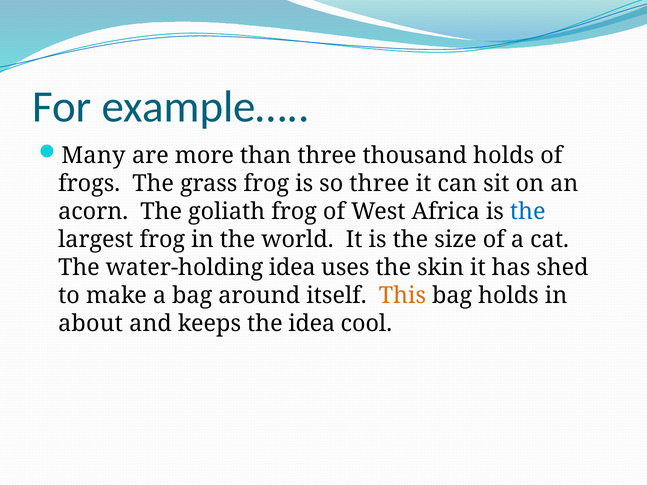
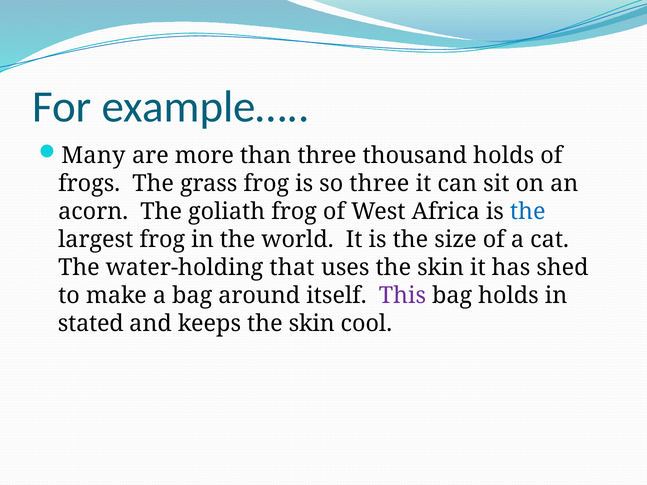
water-holding idea: idea -> that (292, 268)
This colour: orange -> purple (402, 296)
about: about -> stated (91, 324)
keeps the idea: idea -> skin (312, 324)
